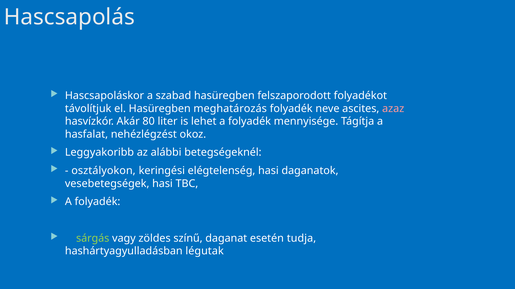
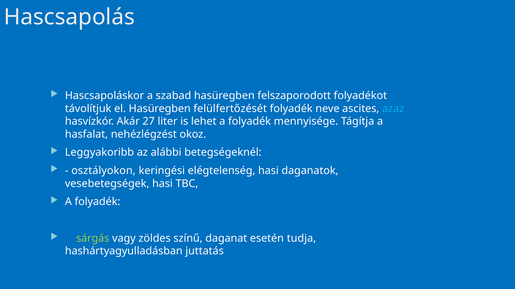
meghatározás: meghatározás -> felülfertőzését (230, 109)
azaz colour: pink -> light blue (393, 109)
80: 80 -> 27 (149, 122)
légutak: légutak -> juttatás (205, 252)
